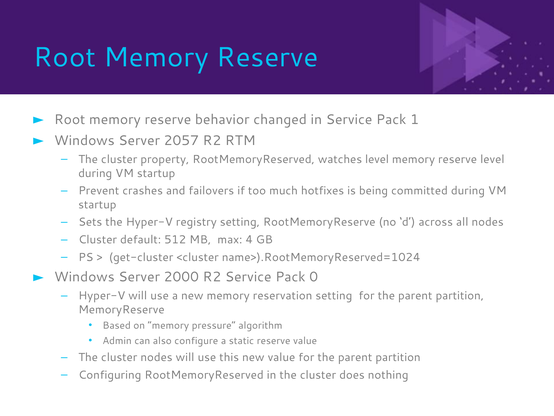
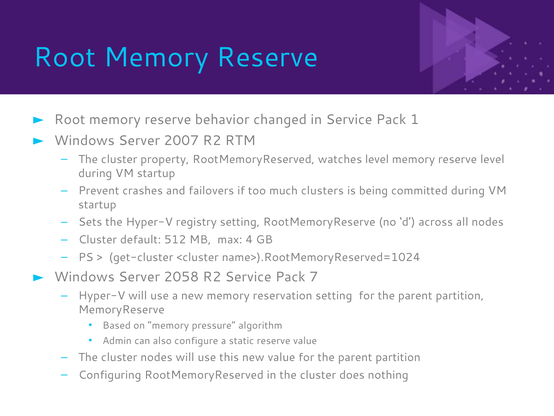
2057: 2057 -> 2007 (181, 140)
hotfixes: hotfixes -> clusters (322, 191)
2000: 2000 -> 2058 (181, 277)
0: 0 -> 7 (314, 277)
